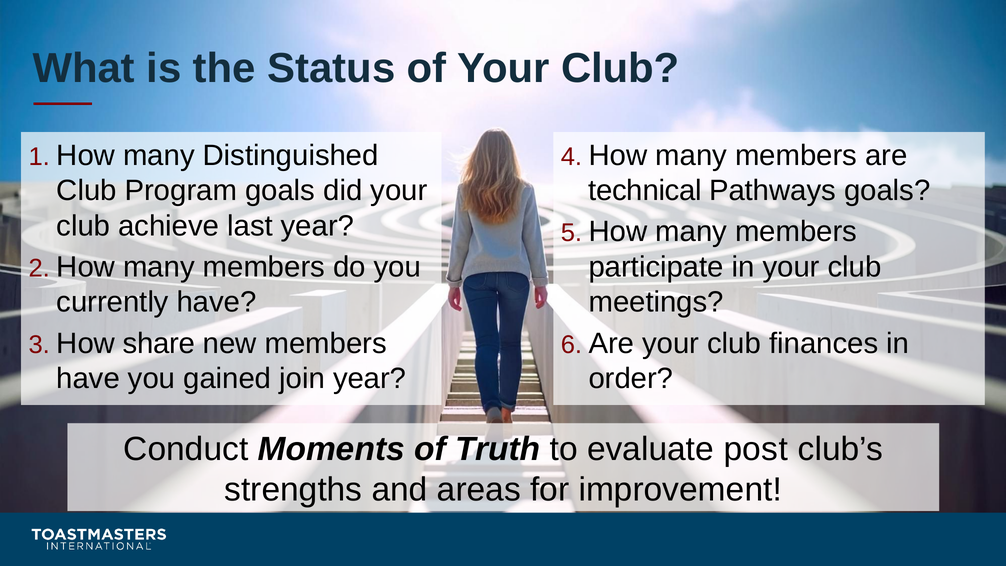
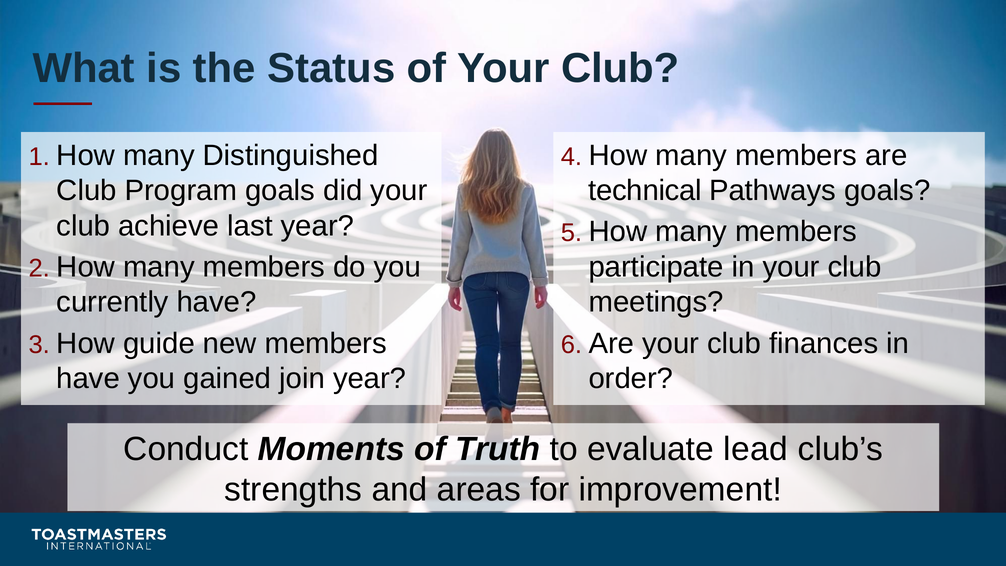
share: share -> guide (159, 343)
post: post -> lead (756, 449)
